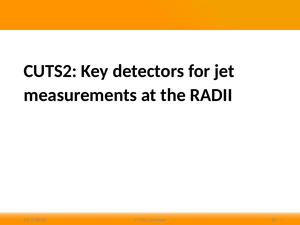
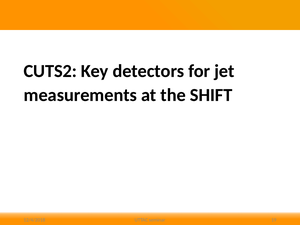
RADII: RADII -> SHIFT (211, 95)
